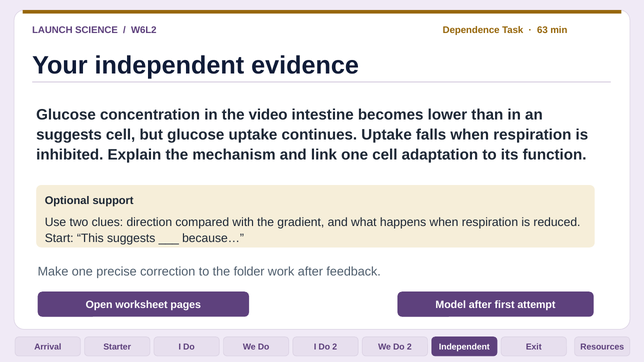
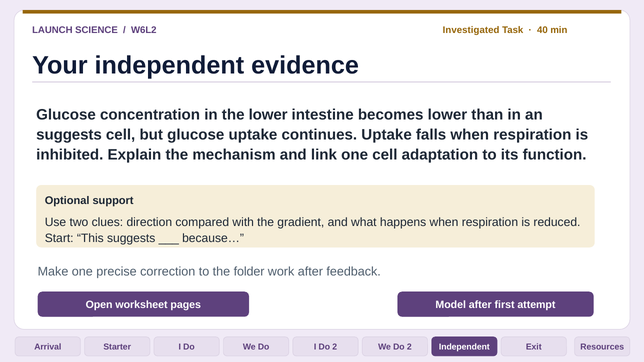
Dependence: Dependence -> Investigated (471, 30)
63: 63 -> 40 (542, 30)
the video: video -> lower (268, 115)
